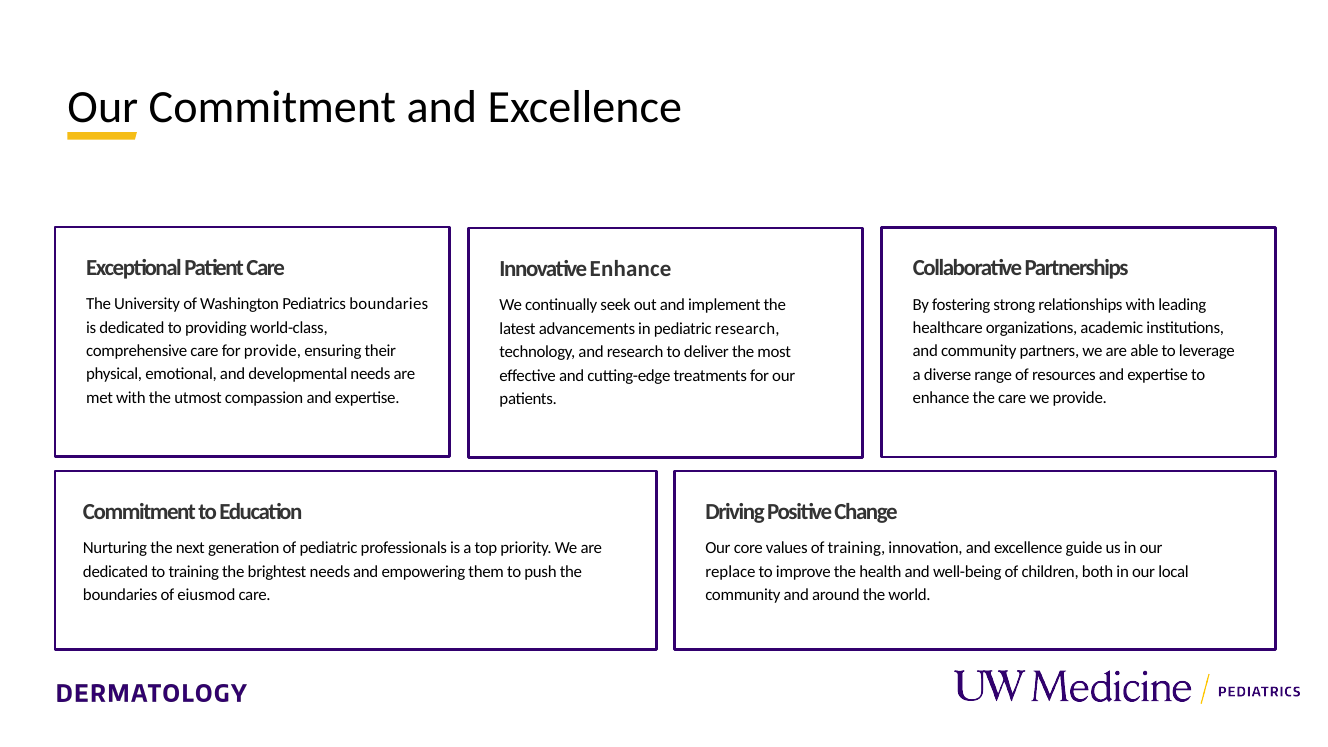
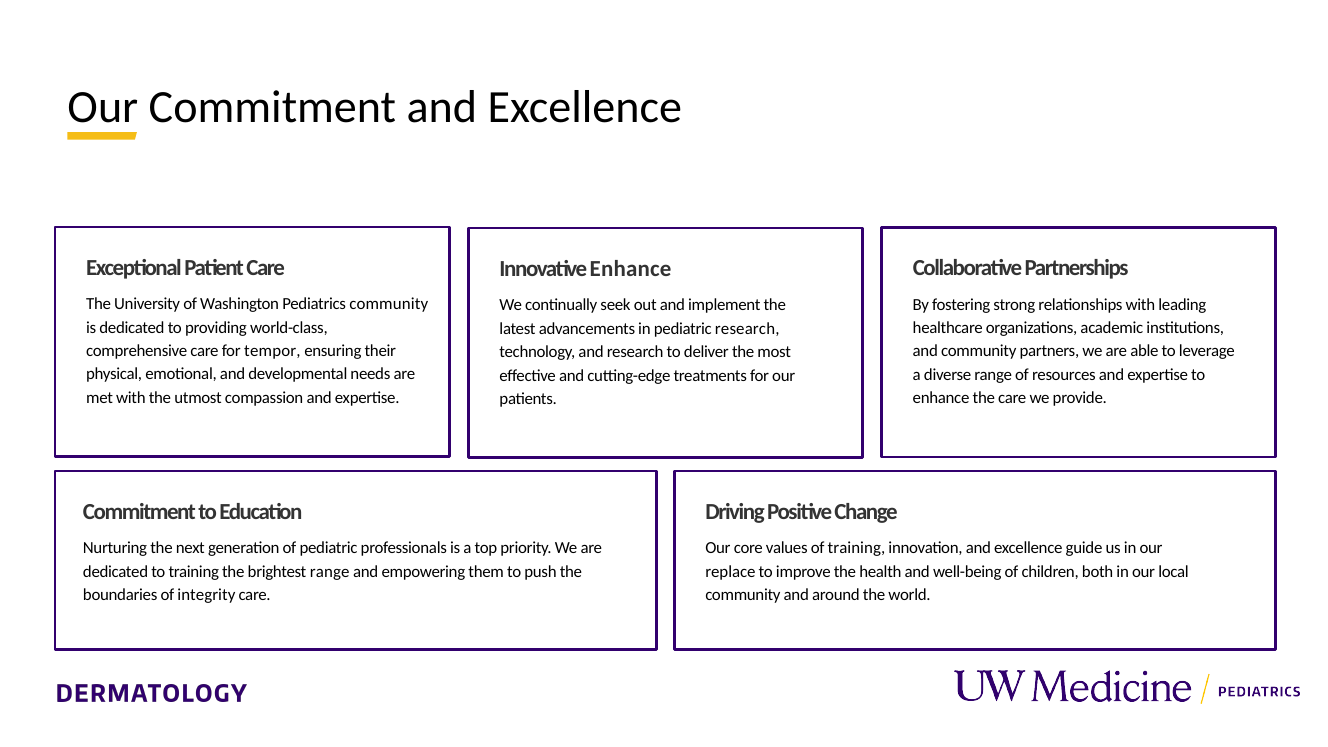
Pediatrics boundaries: boundaries -> community (389, 304)
for provide: provide -> tempor (272, 351)
brightest needs: needs -> range (330, 572)
eiusmod: eiusmod -> integrity (206, 595)
